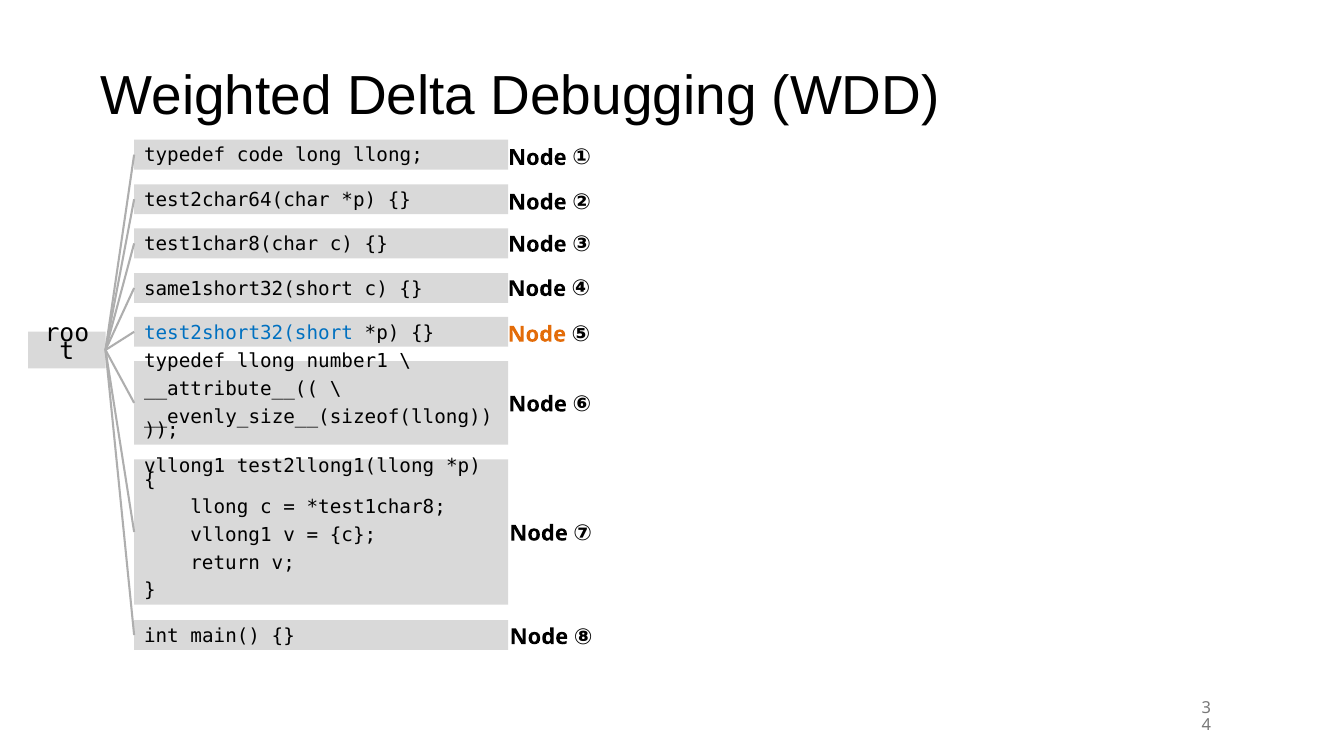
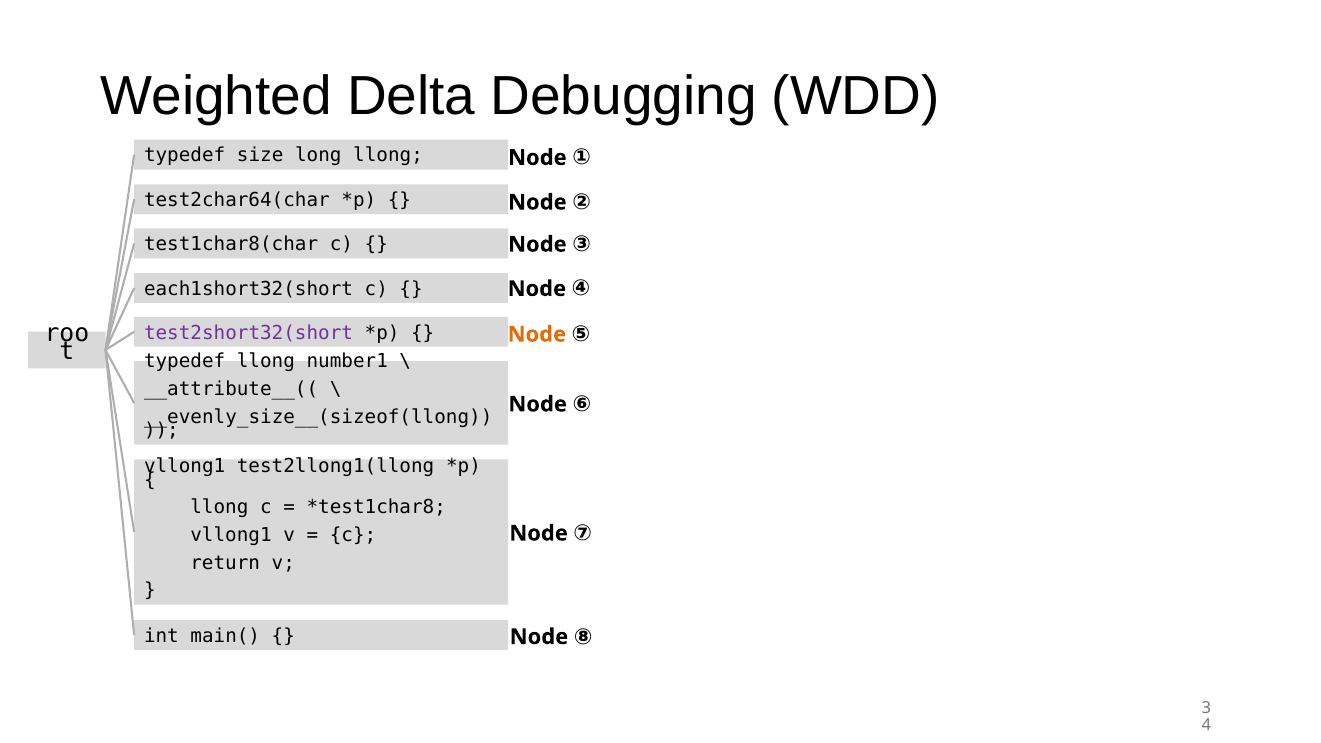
code: code -> size (260, 156)
same1short32(short: same1short32(short -> each1short32(short (249, 289)
test2short32(short colour: blue -> purple (249, 333)
